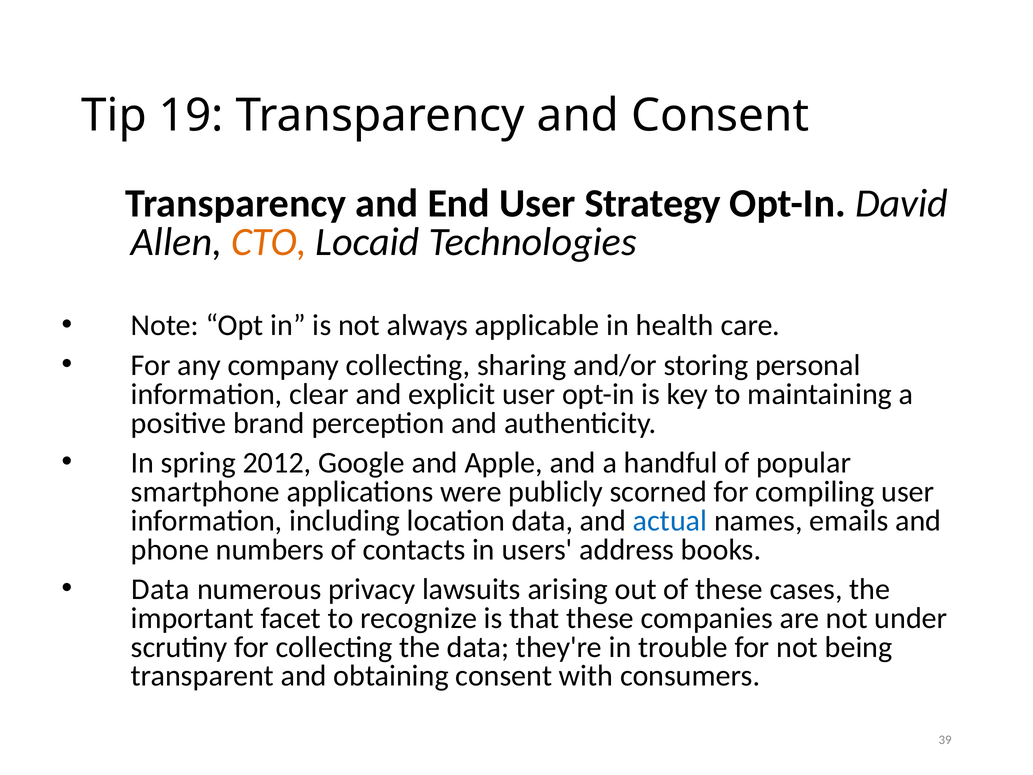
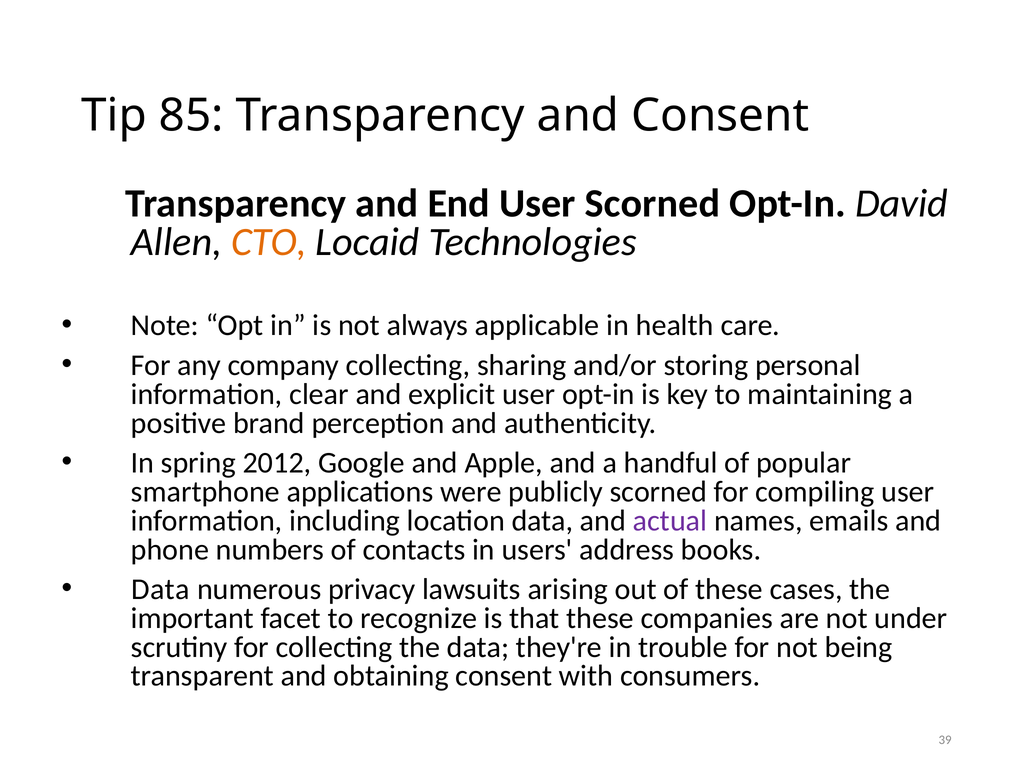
19: 19 -> 85 (191, 116)
User Strategy: Strategy -> Scorned (652, 204)
actual colour: blue -> purple (670, 520)
